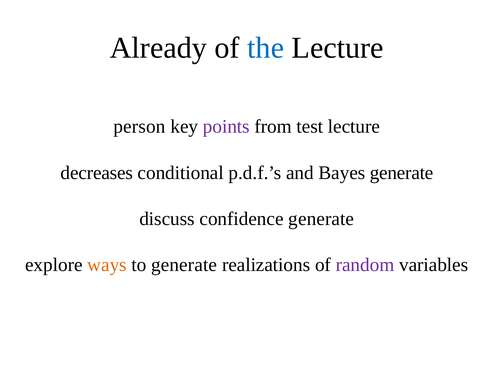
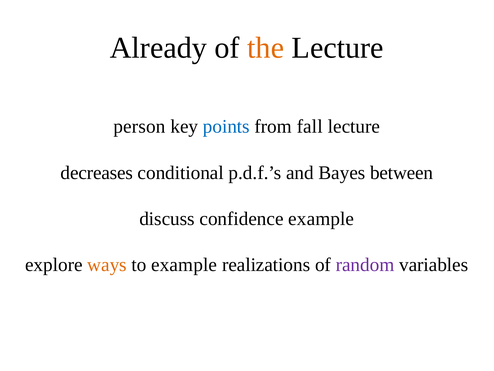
the colour: blue -> orange (266, 48)
points colour: purple -> blue (226, 126)
test: test -> fall (310, 126)
Bayes generate: generate -> between (402, 172)
confidence generate: generate -> example (321, 218)
to generate: generate -> example (184, 264)
